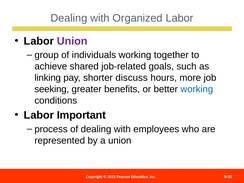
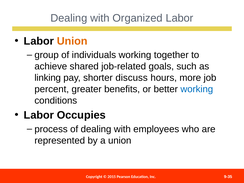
Union colour: purple -> orange (72, 41)
seeking: seeking -> percent (52, 89)
Important: Important -> Occupies (81, 115)
